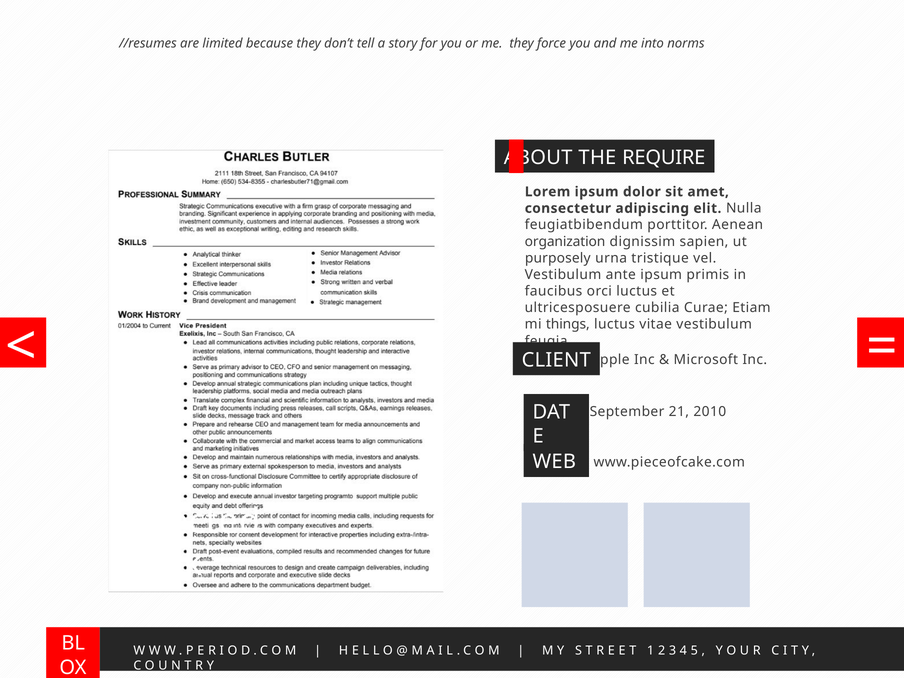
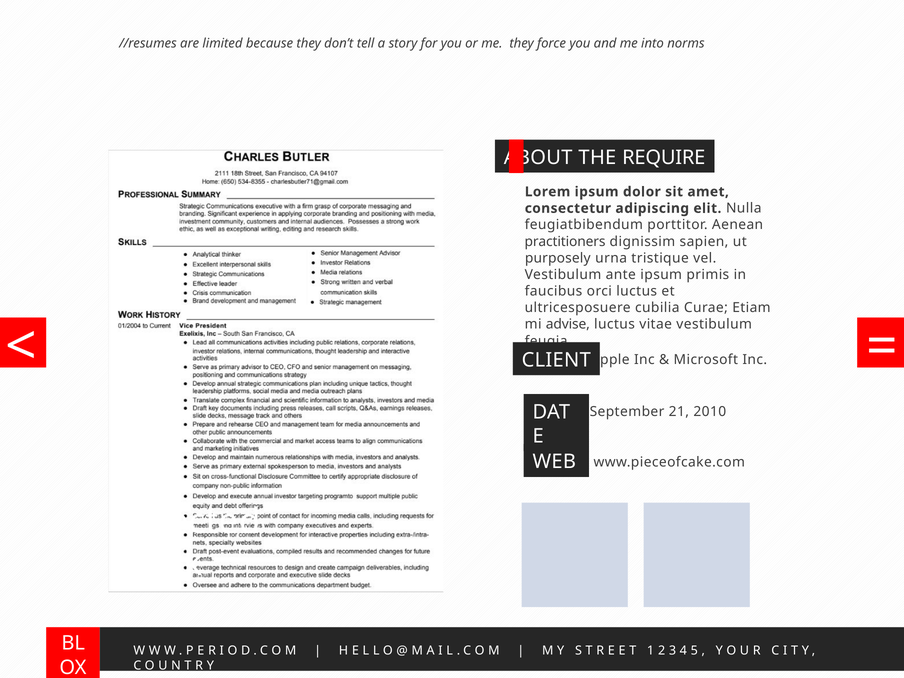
organization: organization -> practitioners (565, 241)
things: things -> advise (568, 324)
